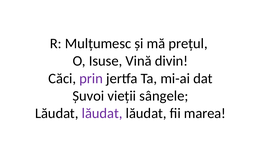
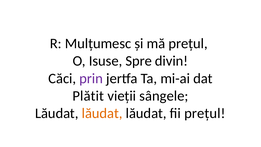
Vină: Vină -> Spre (139, 61)
Șuvoi: Șuvoi -> Plătit (88, 96)
lăudat colour: purple -> orange (102, 113)
fii marea: marea -> prețul (205, 113)
